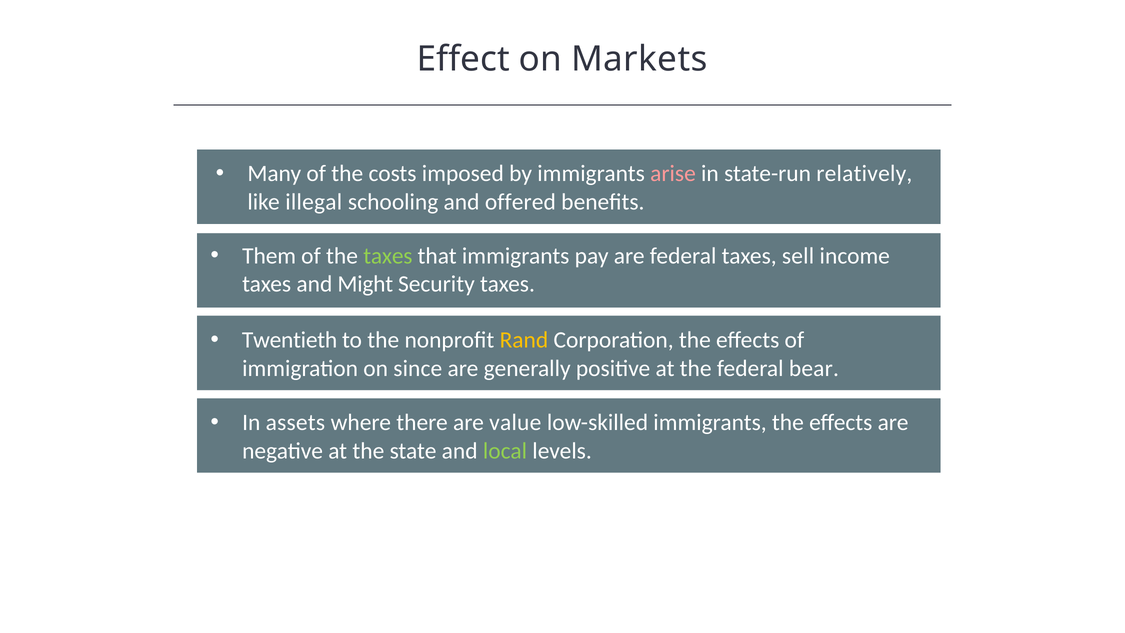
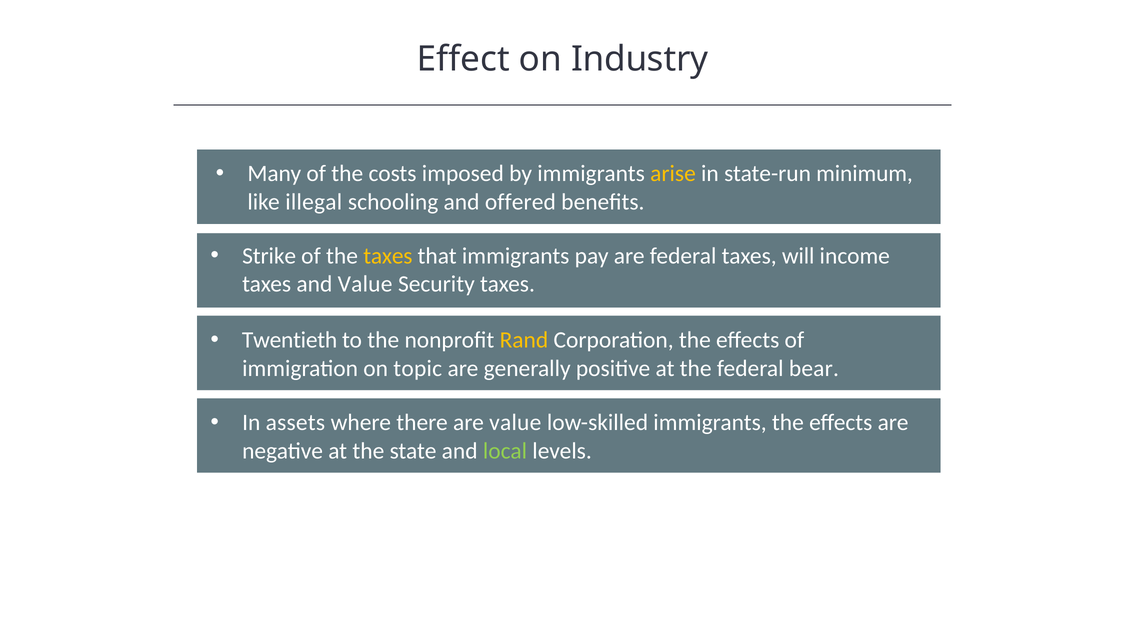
Markets: Markets -> Industry (640, 59)
arise colour: pink -> yellow (673, 174)
relatively: relatively -> minimum (865, 174)
Them: Them -> Strike (269, 256)
taxes colour: light green -> yellow (388, 256)
sell: sell -> will (798, 256)
and Might: Might -> Value (365, 284)
since: since -> topic (418, 368)
